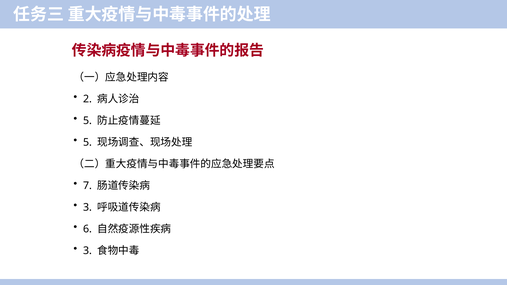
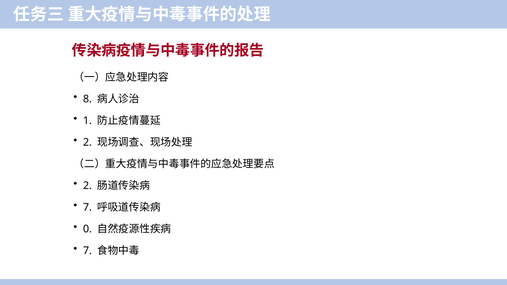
2: 2 -> 8 (87, 99)
5: 5 -> 1 (87, 121)
5: 5 -> 2 (87, 142)
7: 7 -> 2 (87, 186)
3: 3 -> 7 (87, 207)
6: 6 -> 0 (87, 229)
3: 3 -> 7 (87, 251)
